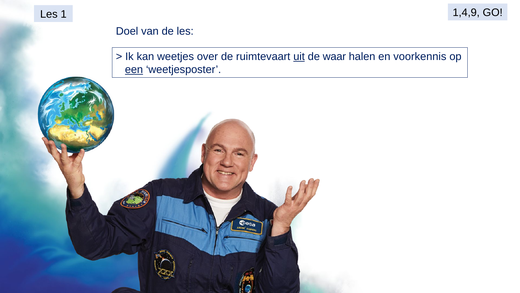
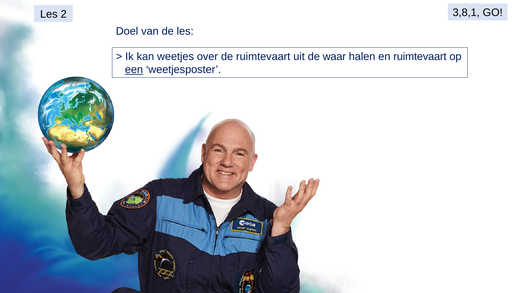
1,4,9: 1,4,9 -> 3,8,1 (466, 13)
1: 1 -> 2 (64, 14)
uit underline: present -> none (299, 57)
en voorkennis: voorkennis -> ruimtevaart (420, 57)
